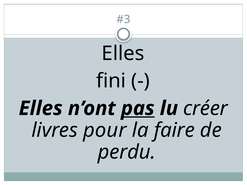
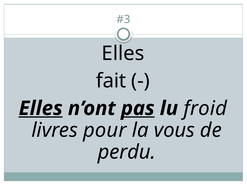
fini: fini -> fait (111, 81)
Elles underline: none -> present (41, 109)
créer: créer -> froid (205, 109)
faire: faire -> vous (174, 130)
